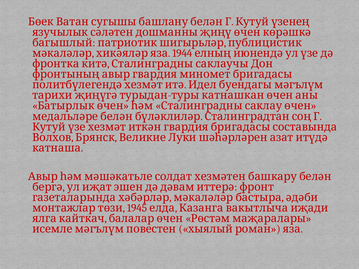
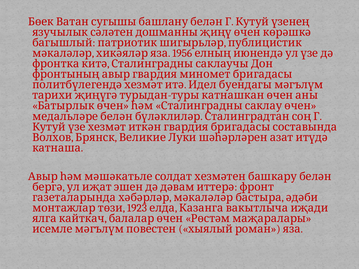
1944: 1944 -> 1956 (182, 53)
1945: 1945 -> 1923 (137, 208)
